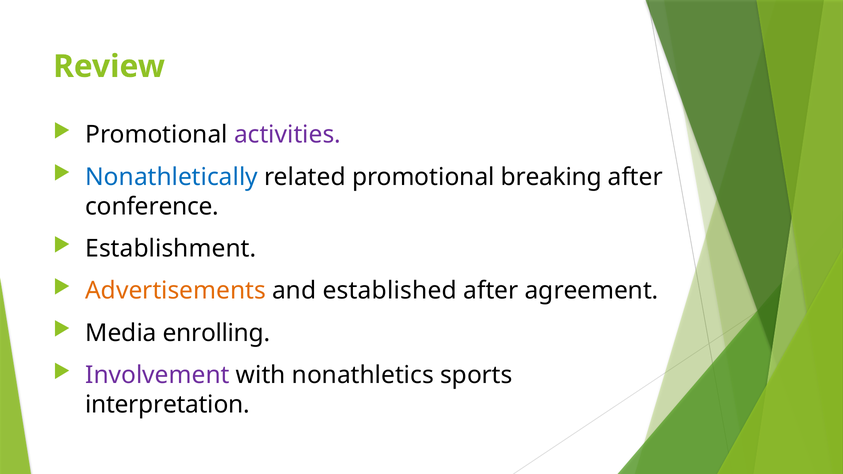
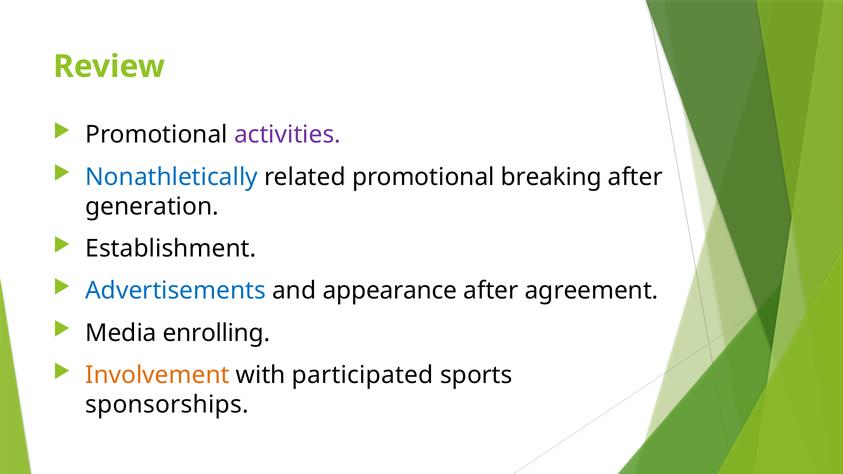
conference: conference -> generation (152, 207)
Advertisements colour: orange -> blue (176, 291)
established: established -> appearance (390, 291)
Involvement colour: purple -> orange (157, 375)
nonathletics: nonathletics -> participated (363, 375)
interpretation: interpretation -> sponsorships (167, 405)
